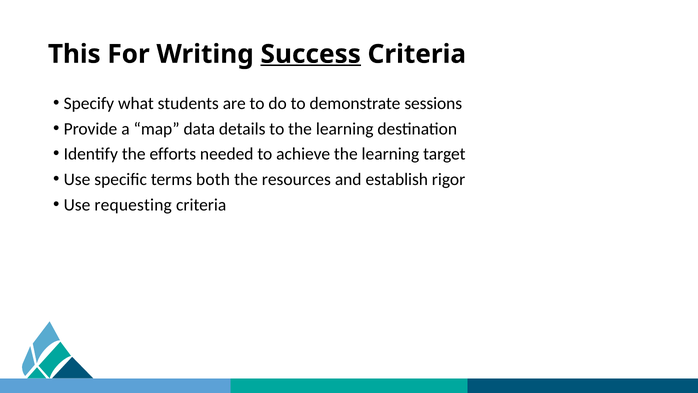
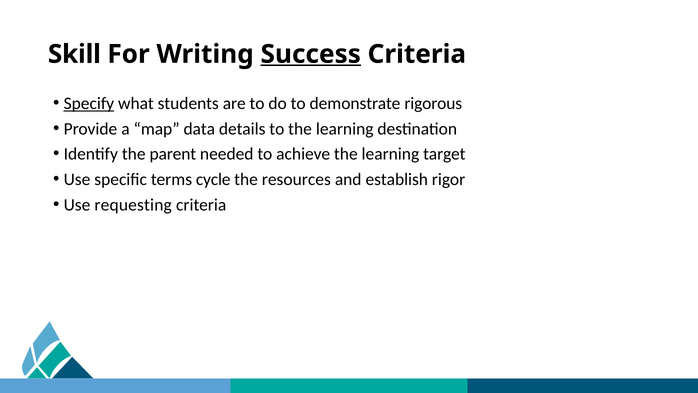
This: This -> Skill (74, 54)
Specify underline: none -> present (89, 103)
sessions: sessions -> rigorous (433, 103)
efforts: efforts -> parent (173, 154)
both: both -> cycle (213, 179)
